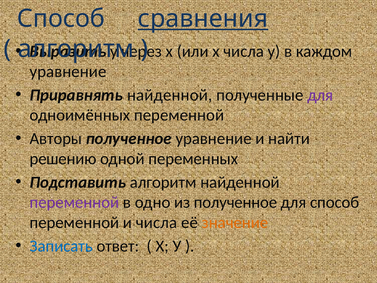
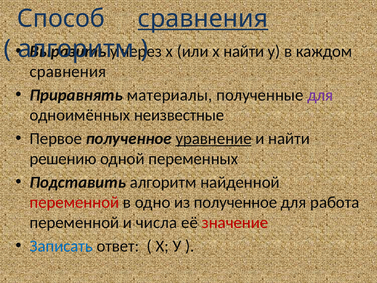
х числа: числа -> найти (244, 51)
уравнение: уравнение -> сравнения (68, 71)
Приравнять найденной: найденной -> материалы (170, 95)
одноимённых переменной: переменной -> неизвестные (179, 115)
Авторы: Авторы -> Первое (56, 139)
уравнение underline: none -> present (214, 139)
переменной colour: purple -> red (74, 202)
для способ: способ -> работа (335, 202)
значение colour: orange -> red (235, 222)
